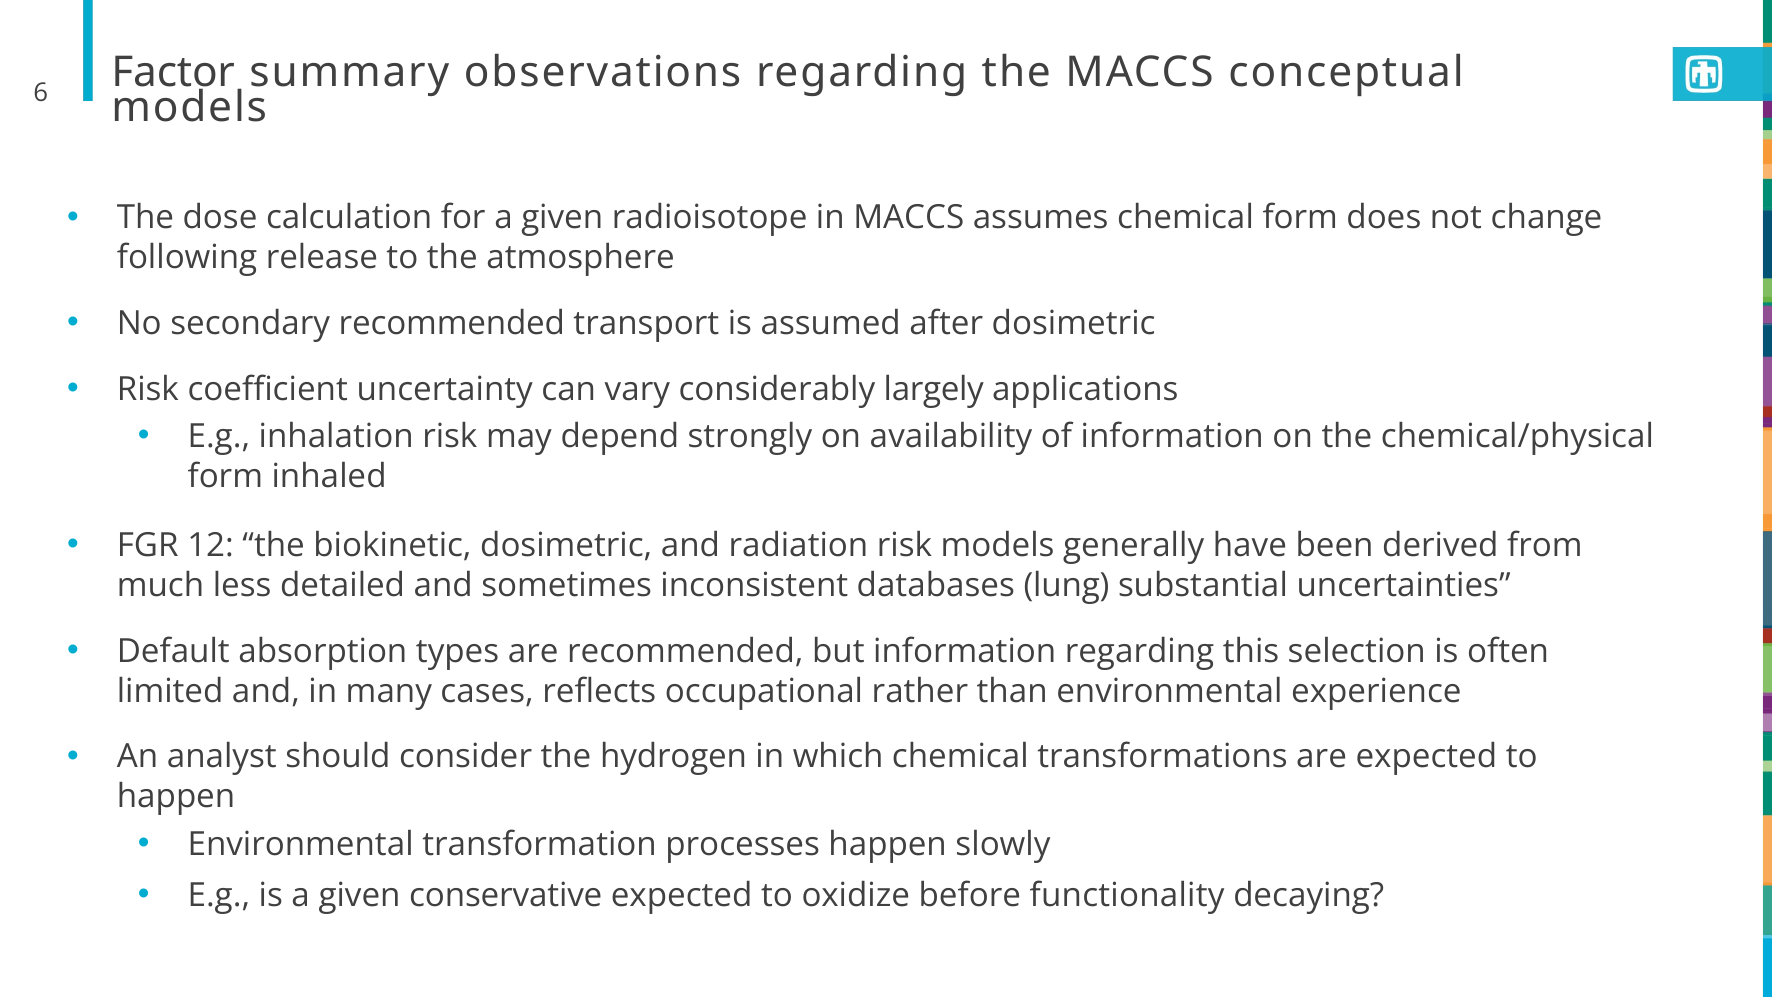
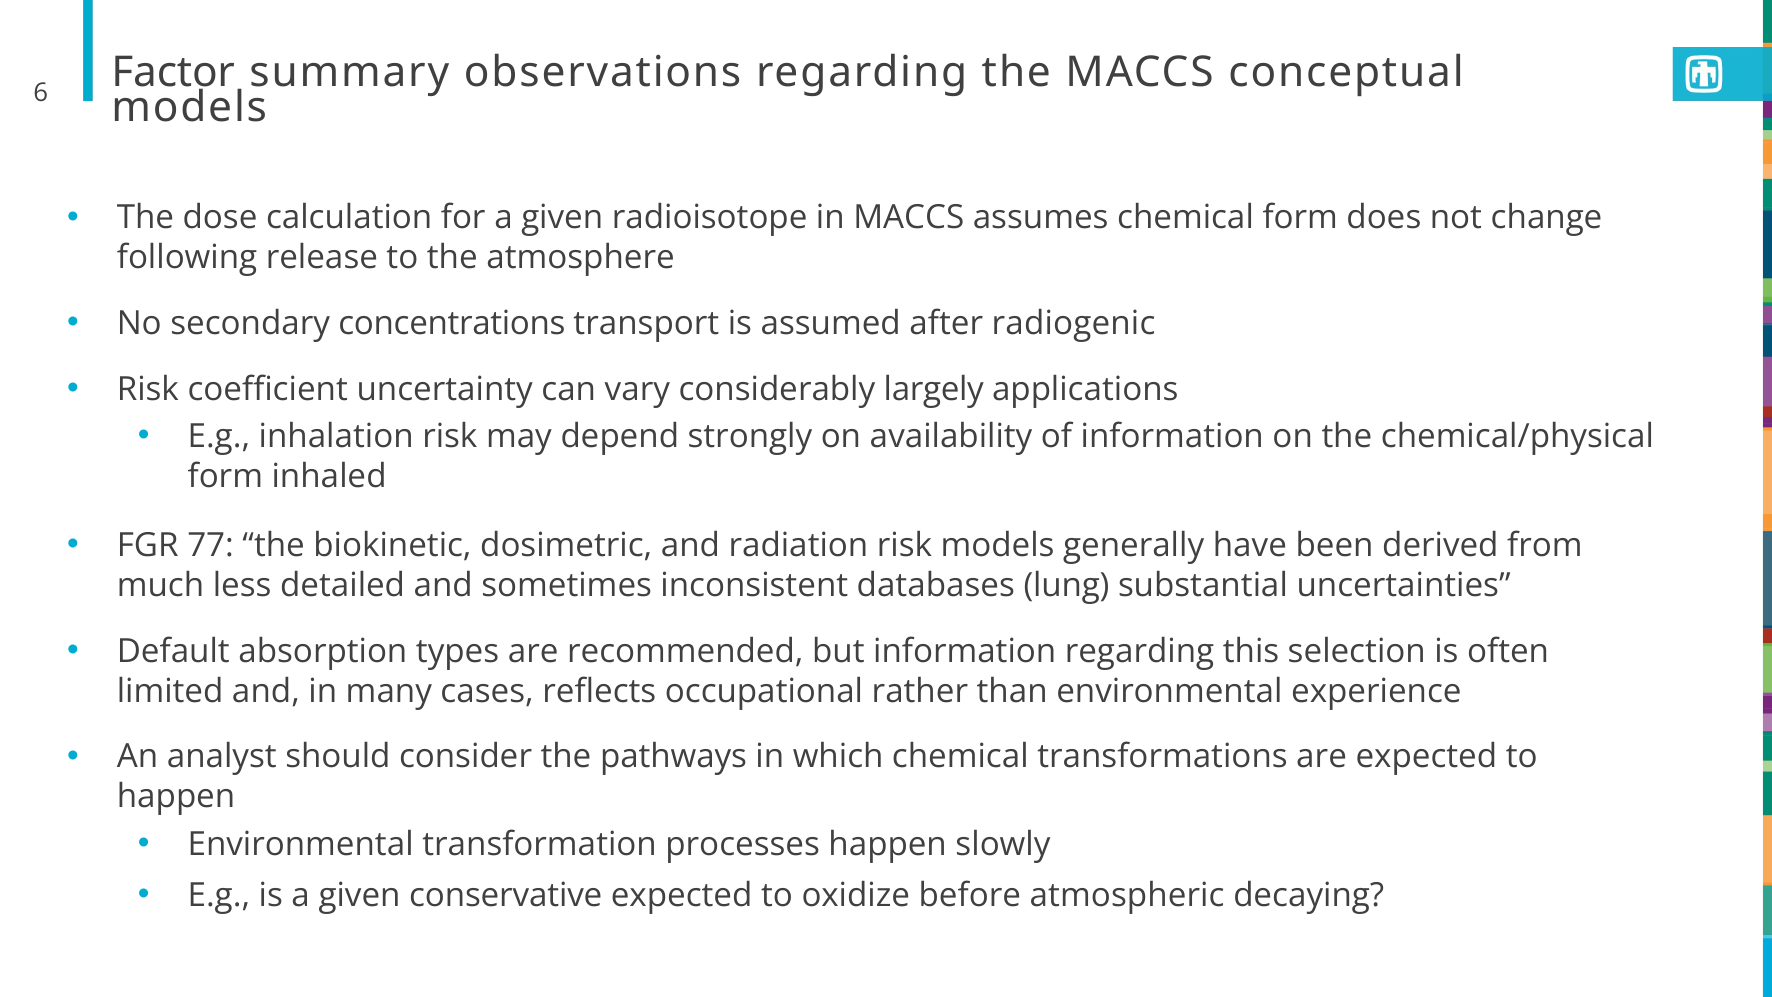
secondary recommended: recommended -> concentrations (452, 323)
after dosimetric: dosimetric -> radiogenic (1074, 323)
12: 12 -> 77 (211, 546)
hydrogen: hydrogen -> pathways (674, 757)
functionality: functionality -> atmospheric (1127, 895)
